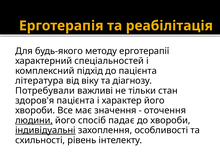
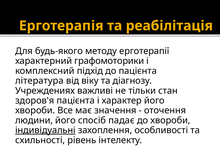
спеціальностей: спеціальностей -> графомоторики (109, 61)
Потребували: Потребували -> Учреждениях (45, 91)
людини underline: present -> none (34, 120)
